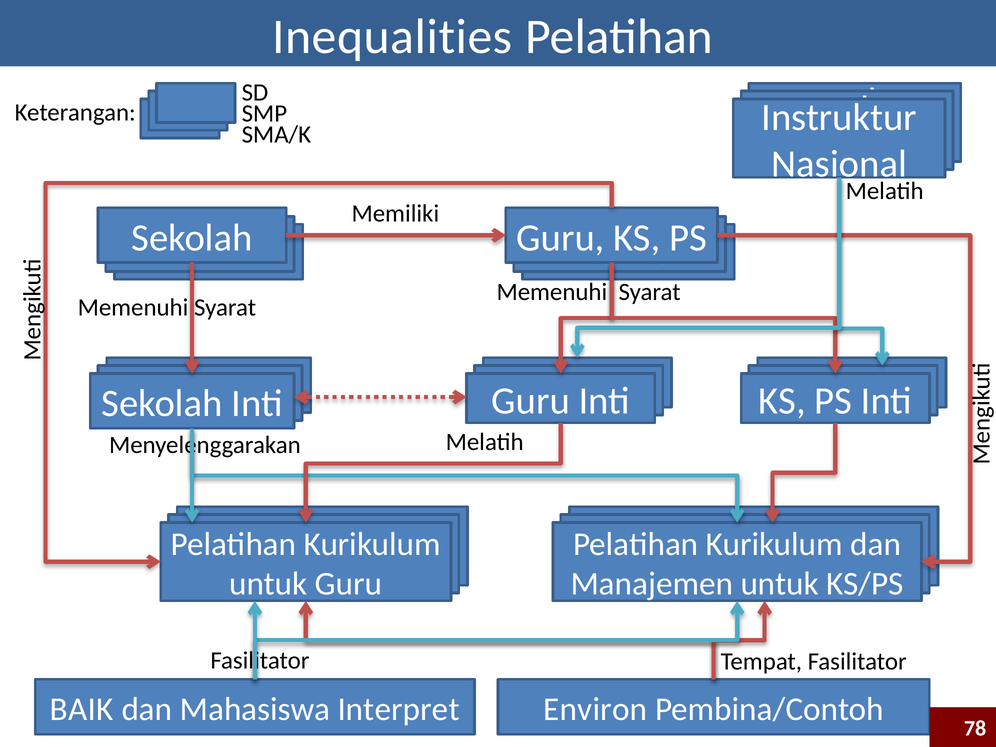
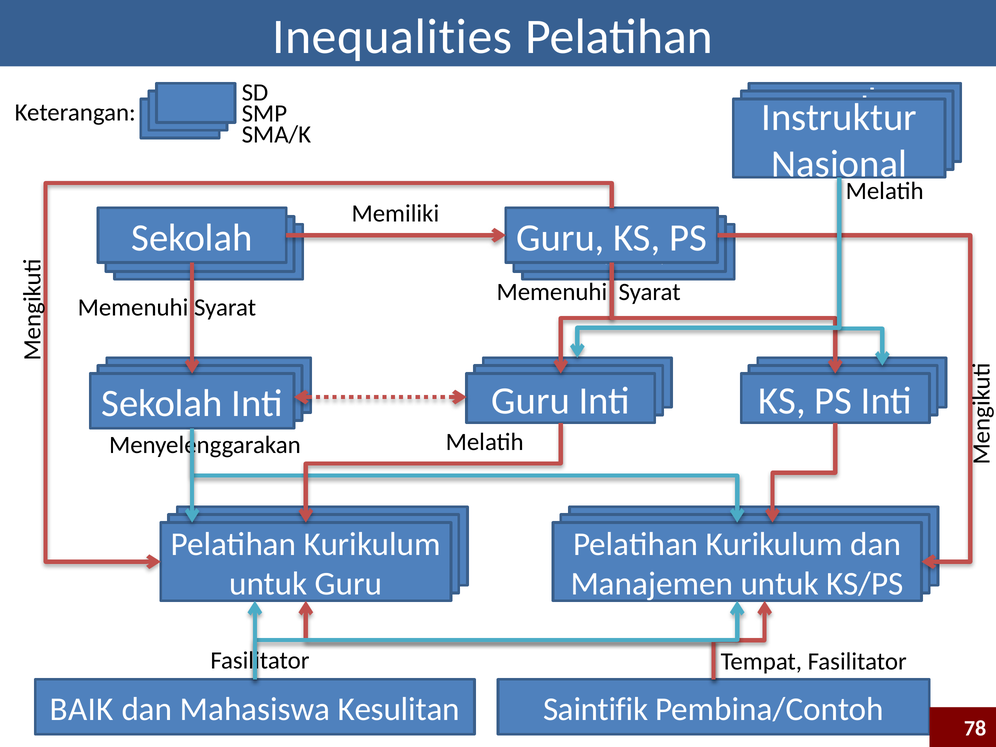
Interpret: Interpret -> Kesulitan (399, 709)
Environ: Environ -> Saintifik (596, 709)
